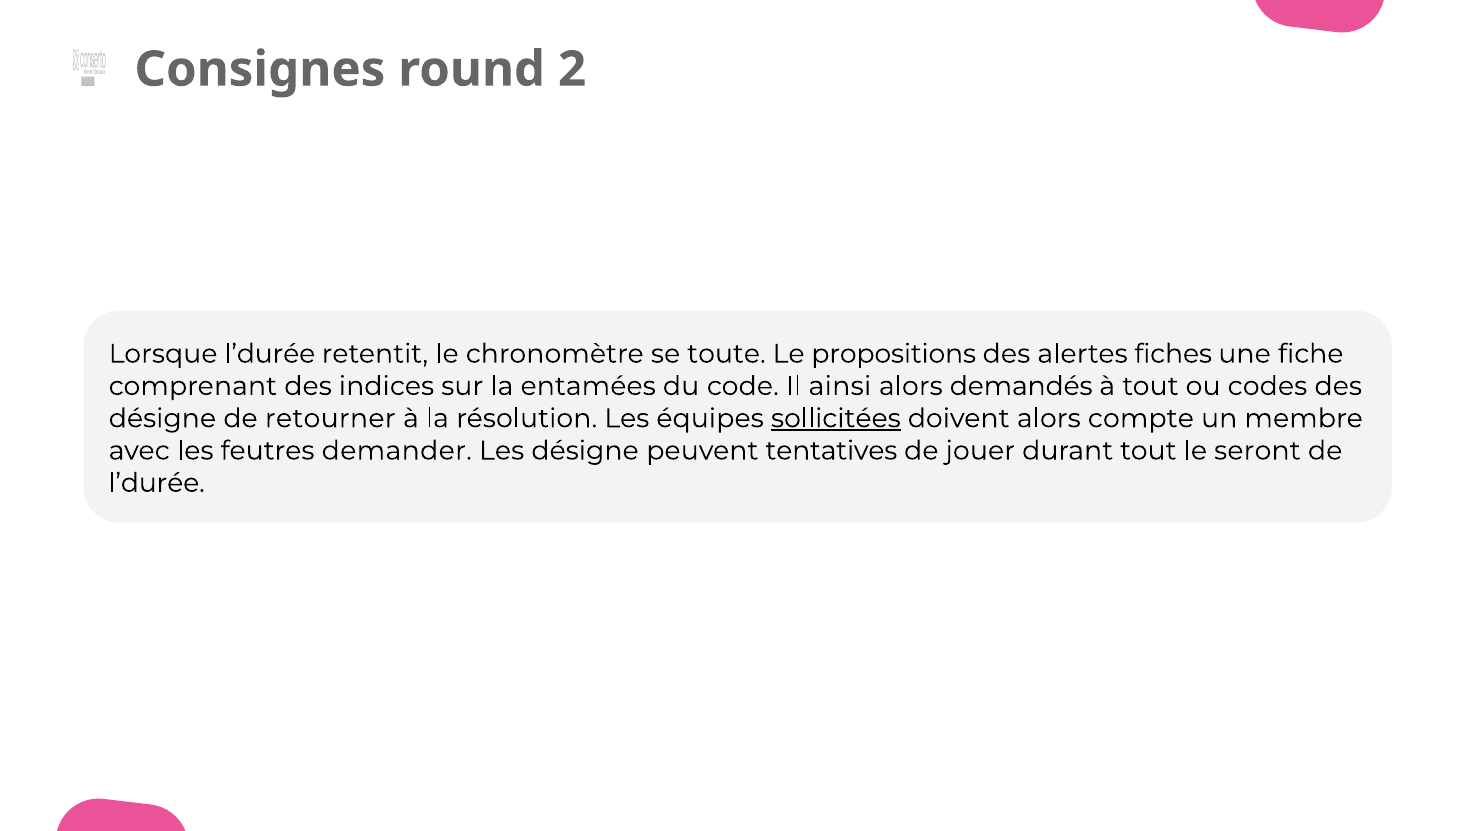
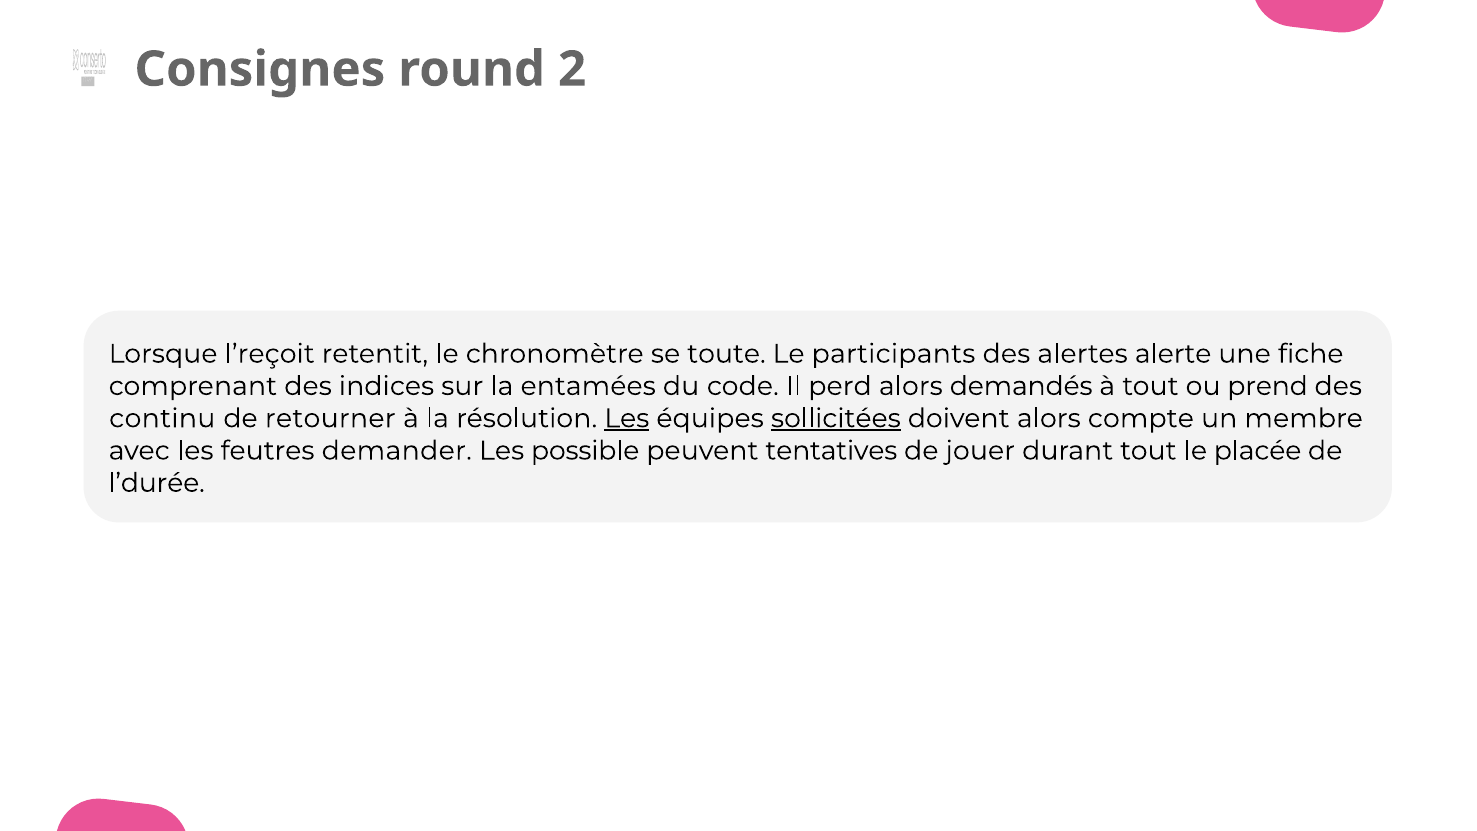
Lorsque l’durée: l’durée -> l’reçoit (270, 354)
propositions: propositions -> participants (893, 354)
fiches: fiches -> alerte (1173, 354)
ainsi: ainsi -> perd (840, 386)
codes: codes -> prend (1268, 386)
désigne: désigne -> continu (162, 418)
Les underline: none -> present (627, 418)
Les désigne: désigne -> possible (585, 451)
seront: seront -> placée (1258, 451)
